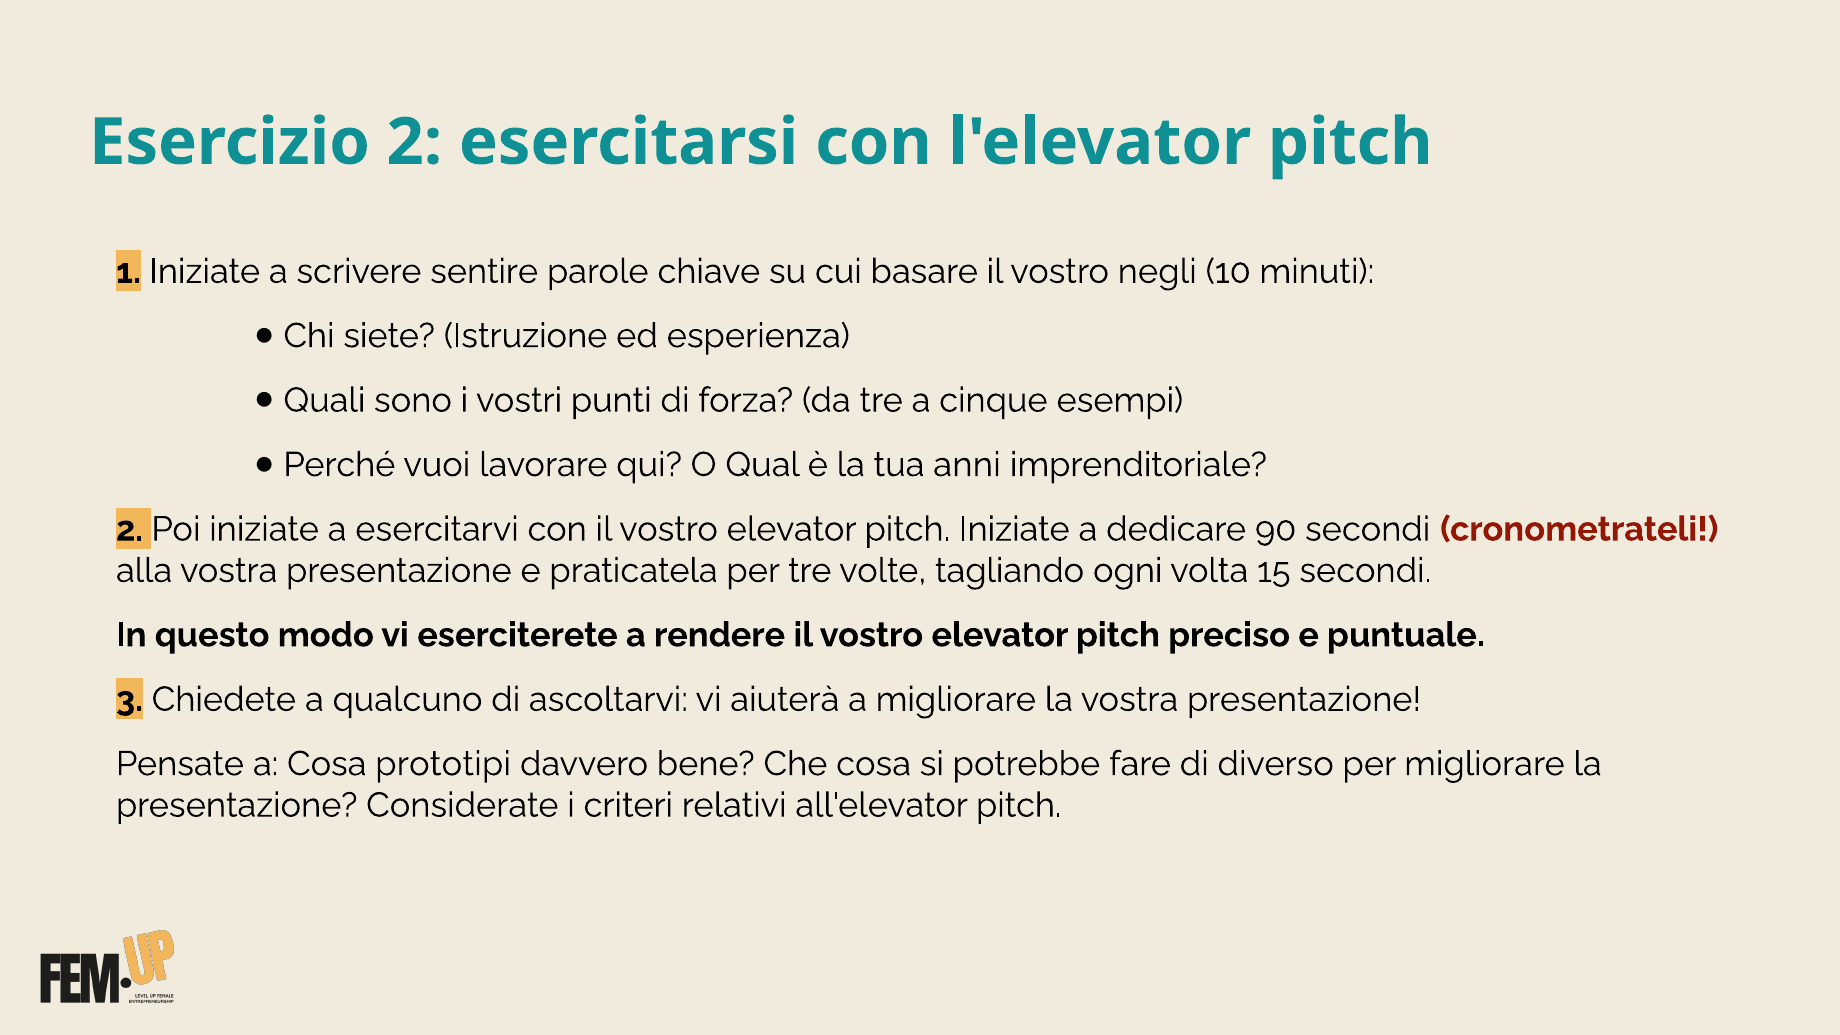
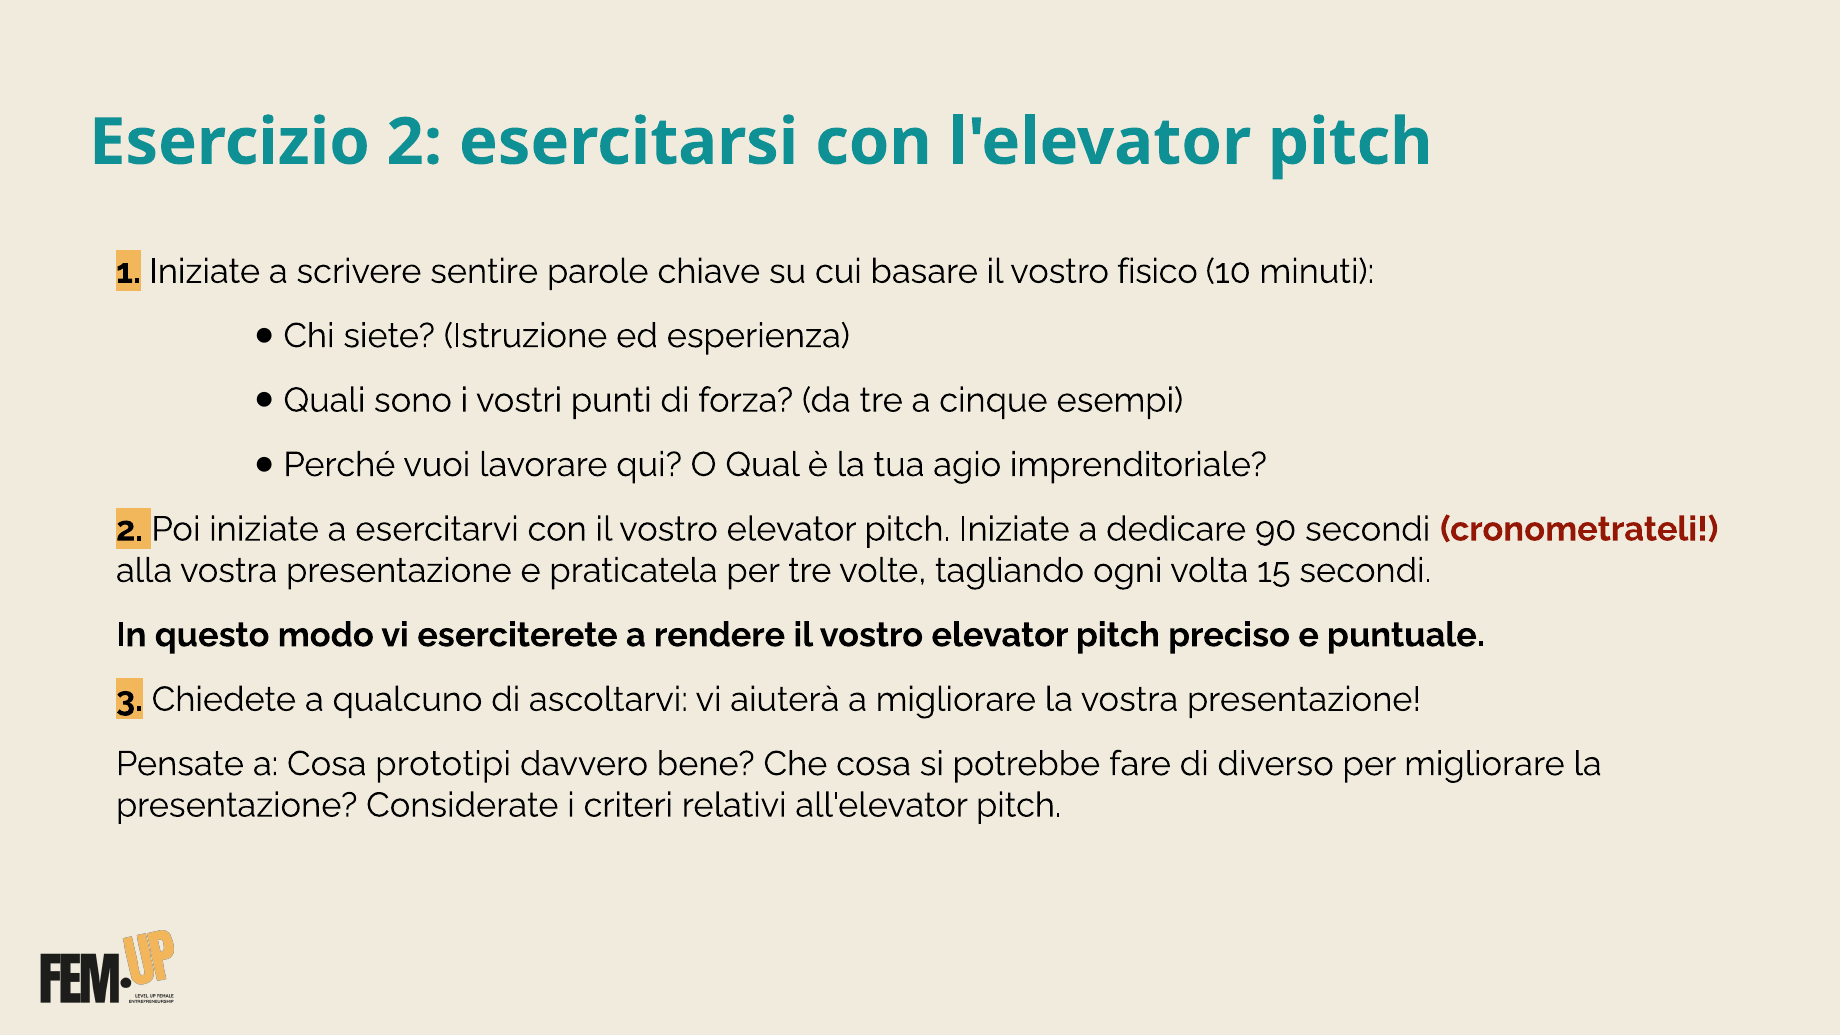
negli: negli -> fisico (1157, 271)
anni: anni -> agio (967, 465)
